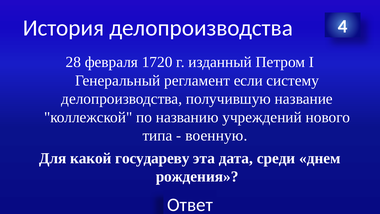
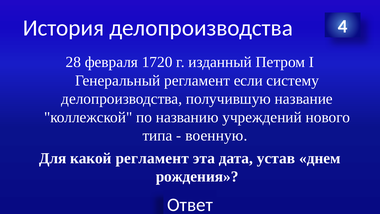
какой государеву: государеву -> регламент (152, 158)
среди: среди -> устав (276, 158)
